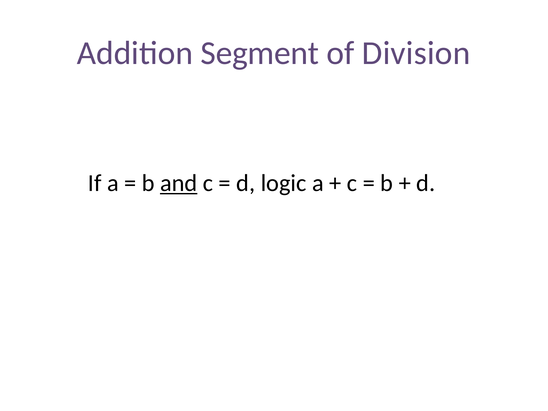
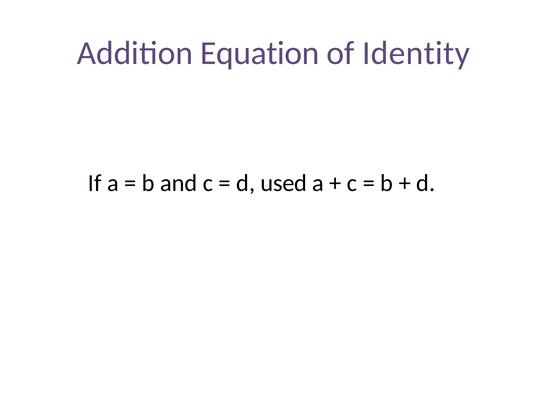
Segment: Segment -> Equation (260, 53)
Division: Division -> Identity (416, 53)
and underline: present -> none (179, 183)
logic: logic -> used (284, 183)
